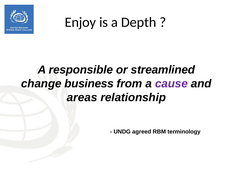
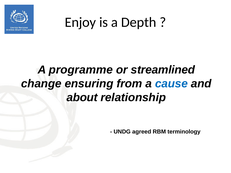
responsible: responsible -> programme (81, 70)
business: business -> ensuring (89, 84)
cause colour: purple -> blue (171, 84)
areas: areas -> about (82, 98)
